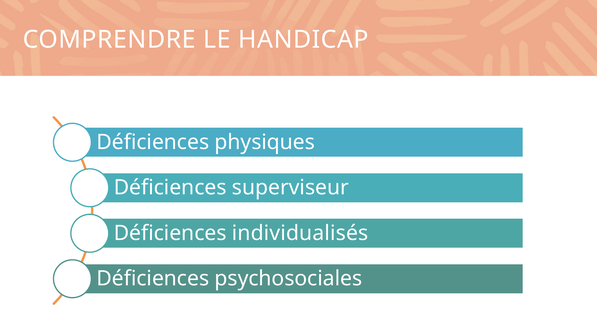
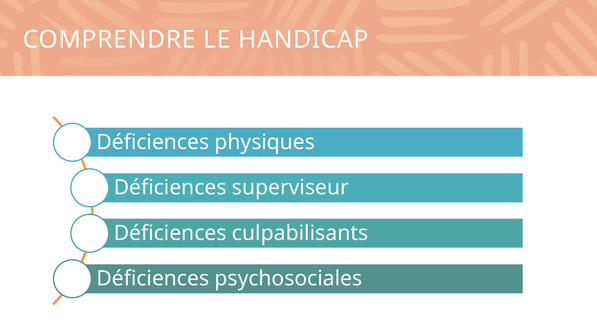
individualisés: individualisés -> culpabilisants (300, 233)
